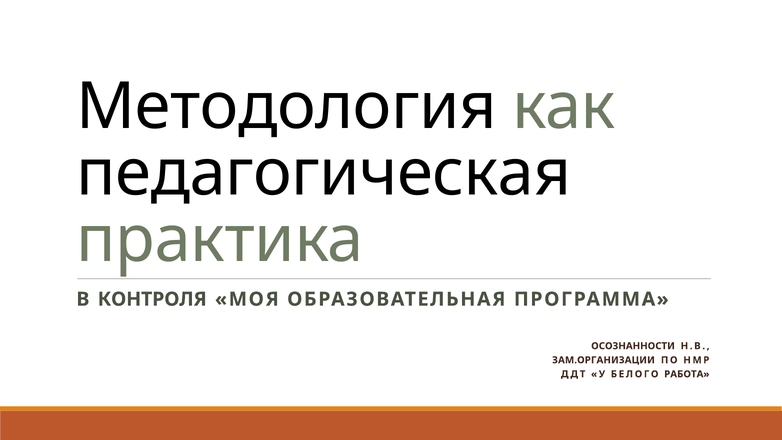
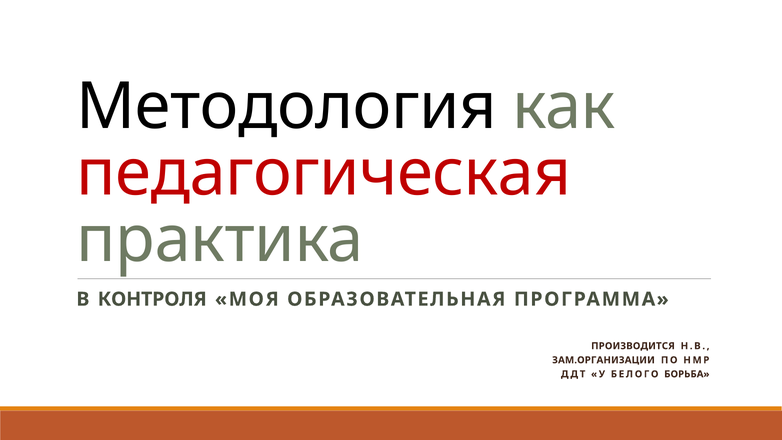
педагогическая colour: black -> red (324, 173)
ОСОЗНАННОСТИ: ОСОЗНАННОСТИ -> ПРОИЗВОДИТСЯ (633, 346)
РАБОТА: РАБОТА -> БОРЬБА (687, 374)
